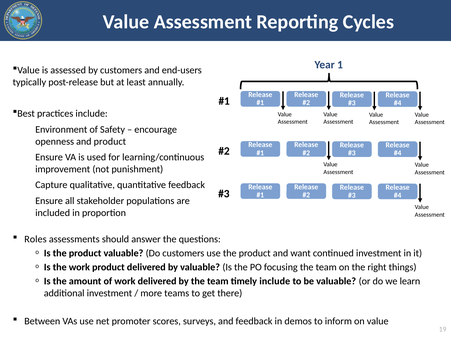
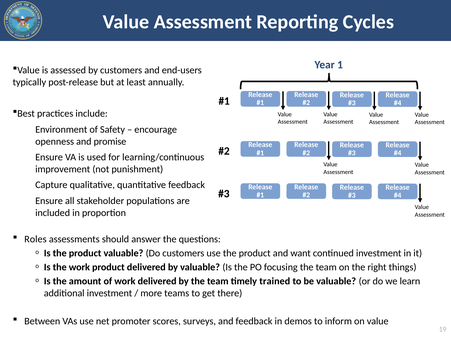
and product: product -> promise (110, 142)
timely include: include -> trained (275, 281)
